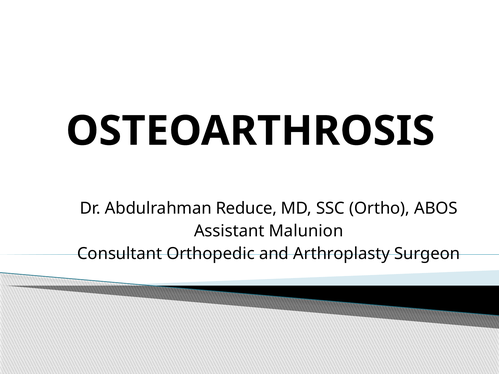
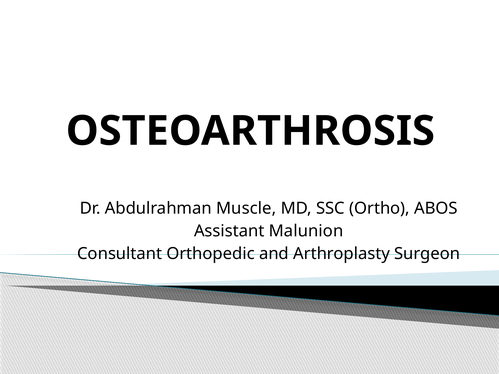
Reduce: Reduce -> Muscle (246, 209)
